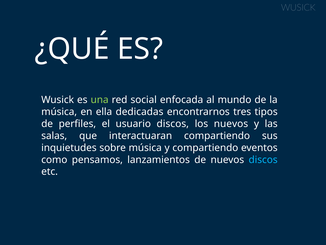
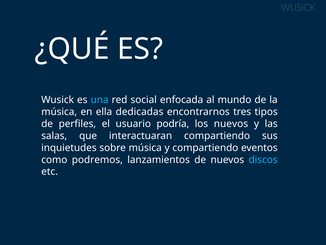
una colour: light green -> light blue (100, 100)
usuario discos: discos -> podría (173, 124)
pensamos: pensamos -> podremos (97, 159)
